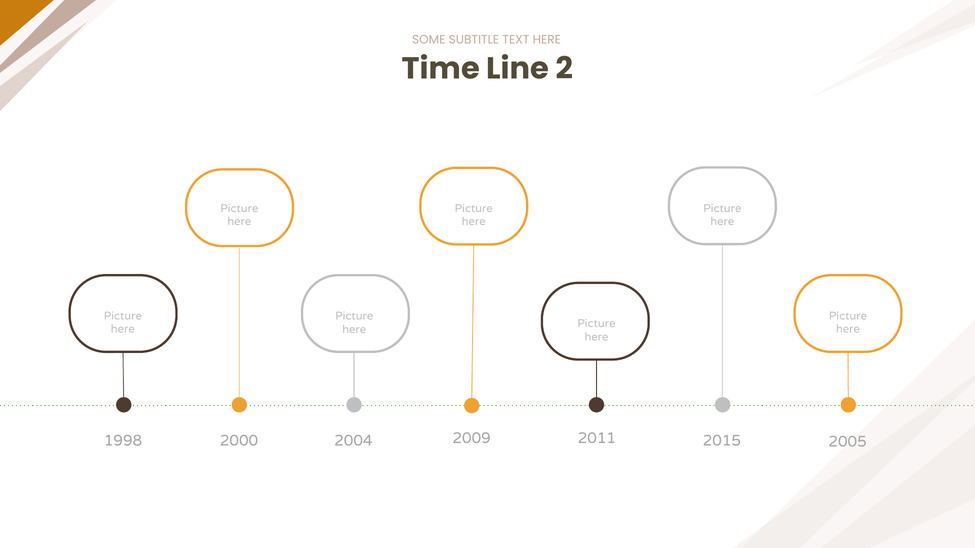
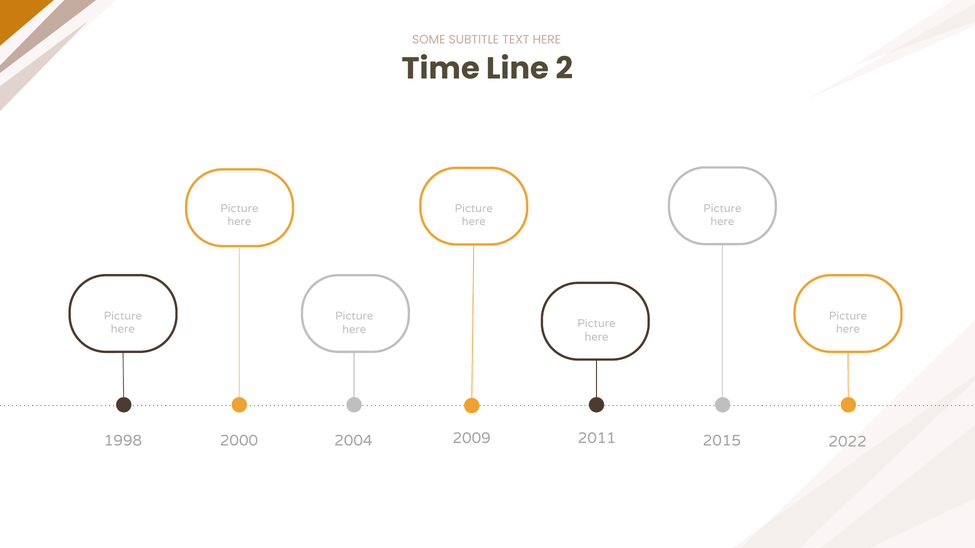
2005: 2005 -> 2022 (848, 442)
